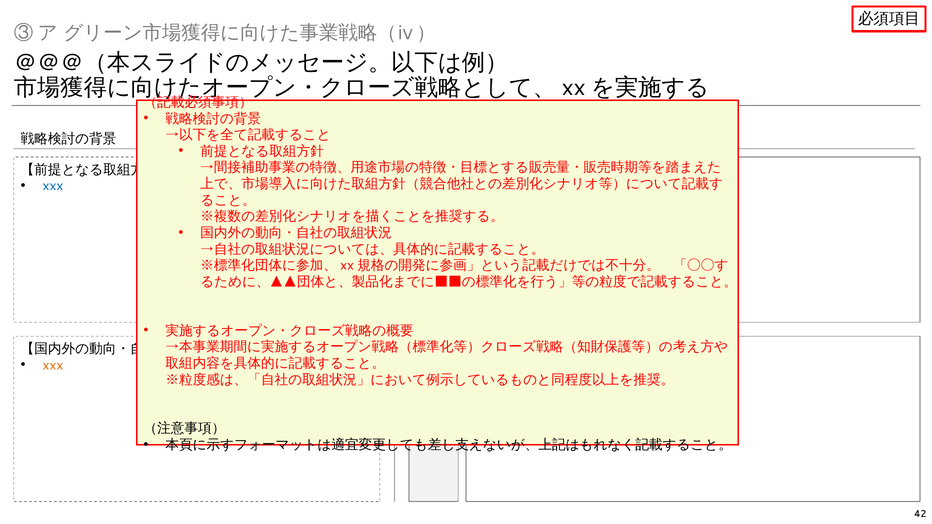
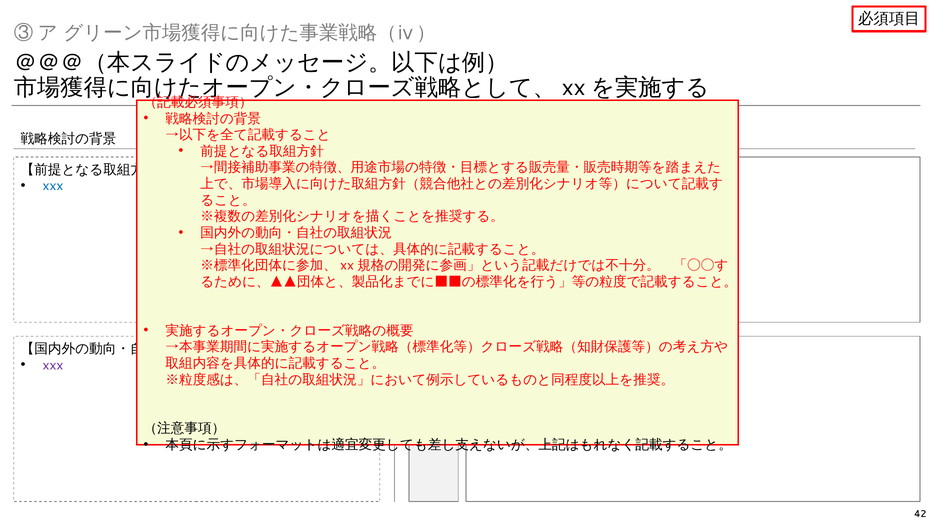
xxx colour: orange -> purple (53, 365)
